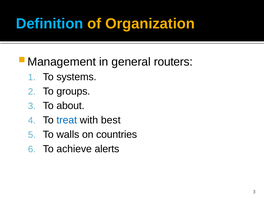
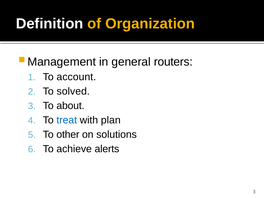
Definition colour: light blue -> white (50, 24)
systems: systems -> account (76, 77)
groups: groups -> solved (73, 91)
best: best -> plan (111, 120)
walls: walls -> other (68, 134)
countries: countries -> solutions (117, 134)
